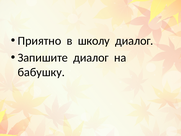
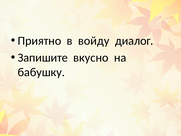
школу: школу -> войду (94, 41)
Запишите диалог: диалог -> вкусно (91, 58)
